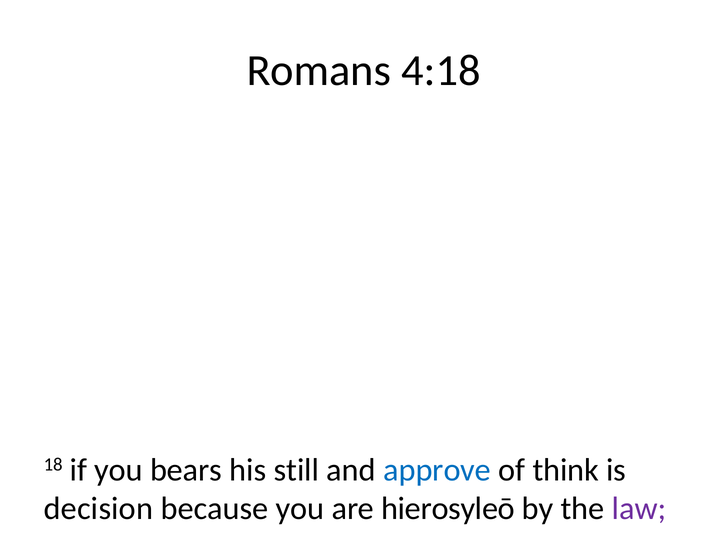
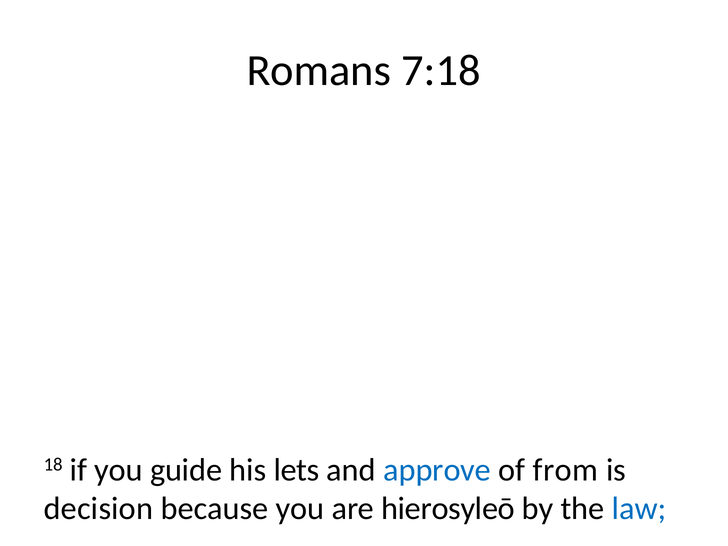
4:18: 4:18 -> 7:18 (441, 70)
bears: bears -> guide (186, 470)
still: still -> lets (297, 470)
think: think -> from (565, 470)
law colour: purple -> blue (639, 509)
